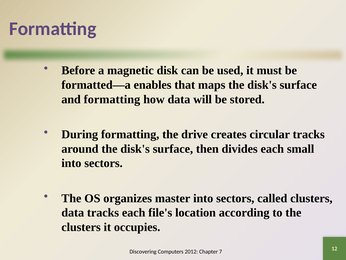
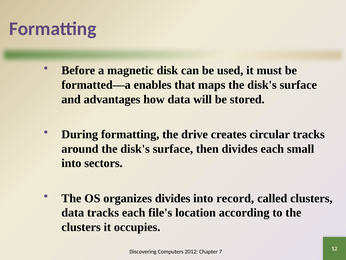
and formatting: formatting -> advantages (112, 99)
organizes master: master -> divides (173, 198)
sectors: sectors -> record (235, 198)
